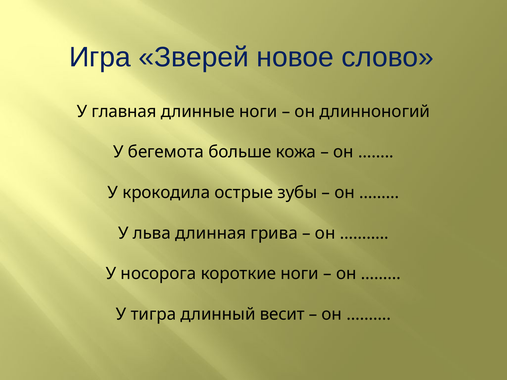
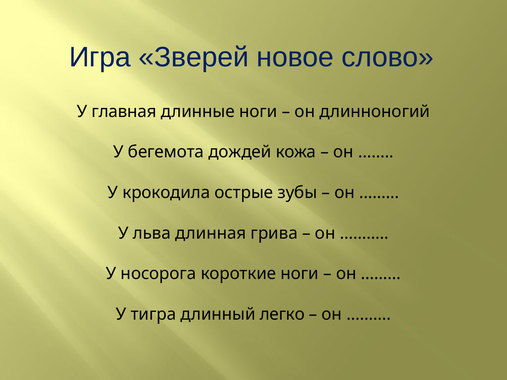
больше: больше -> дождей (240, 152)
весит: весит -> легко (282, 314)
